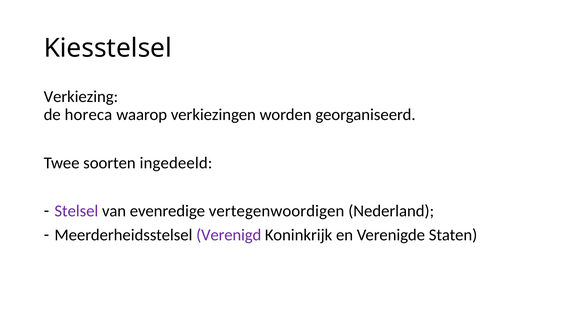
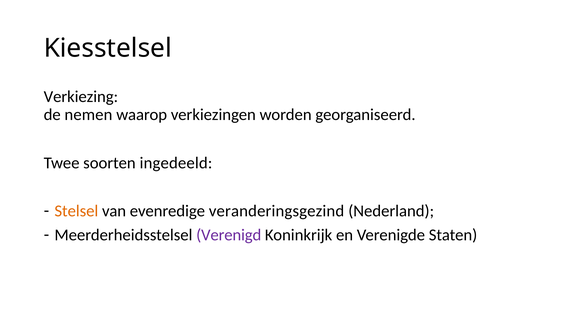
horeca: horeca -> nemen (88, 115)
Stelsel colour: purple -> orange (76, 211)
vertegenwoordigen: vertegenwoordigen -> veranderingsgezind (277, 211)
